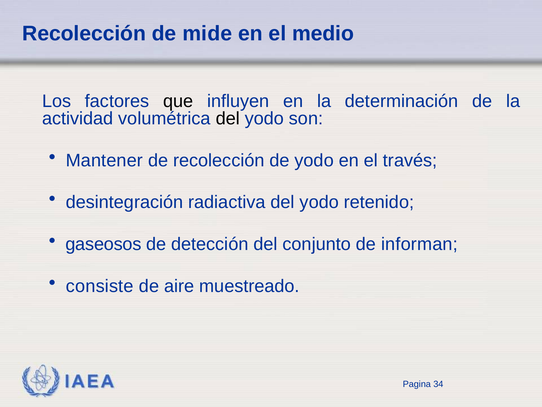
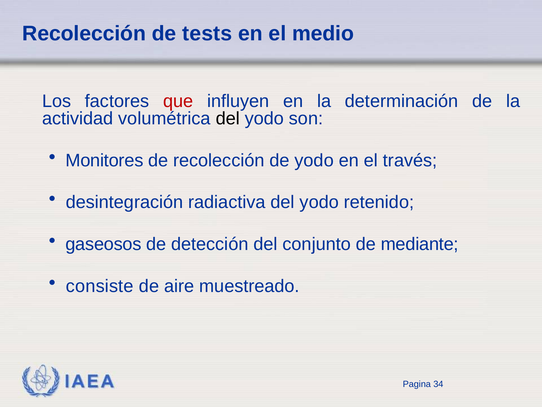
mide: mide -> tests (207, 33)
que colour: black -> red (178, 101)
Mantener: Mantener -> Monitores (104, 160)
informan: informan -> mediante (420, 244)
